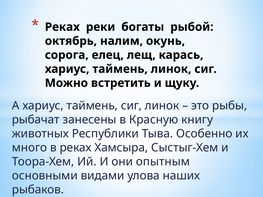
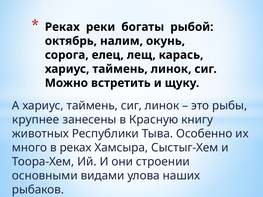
рыбачат: рыбачат -> крупнее (36, 120)
опытным: опытным -> строении (163, 162)
